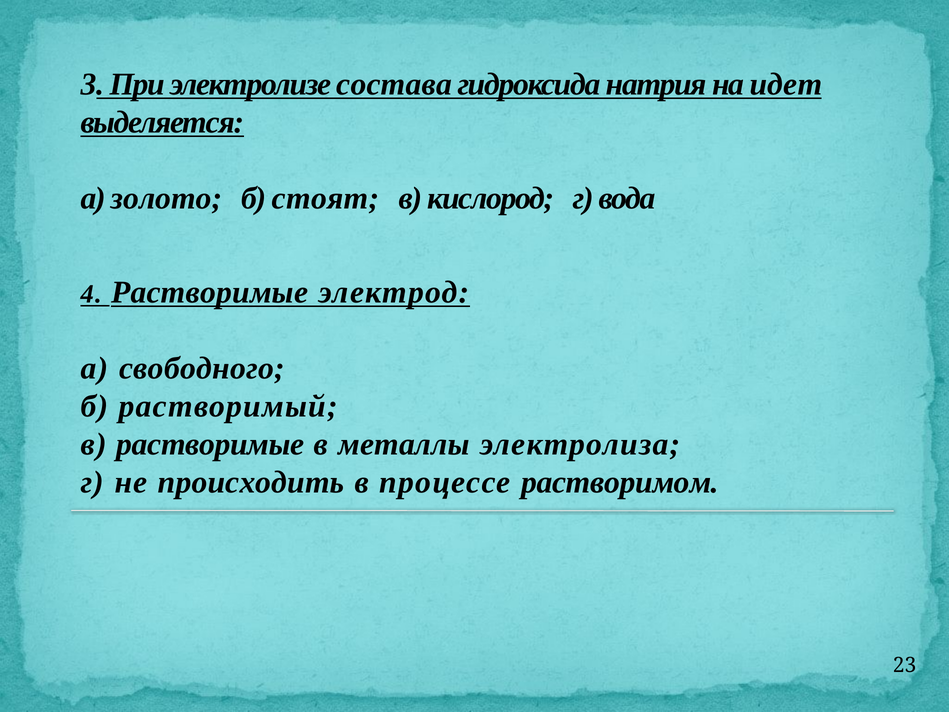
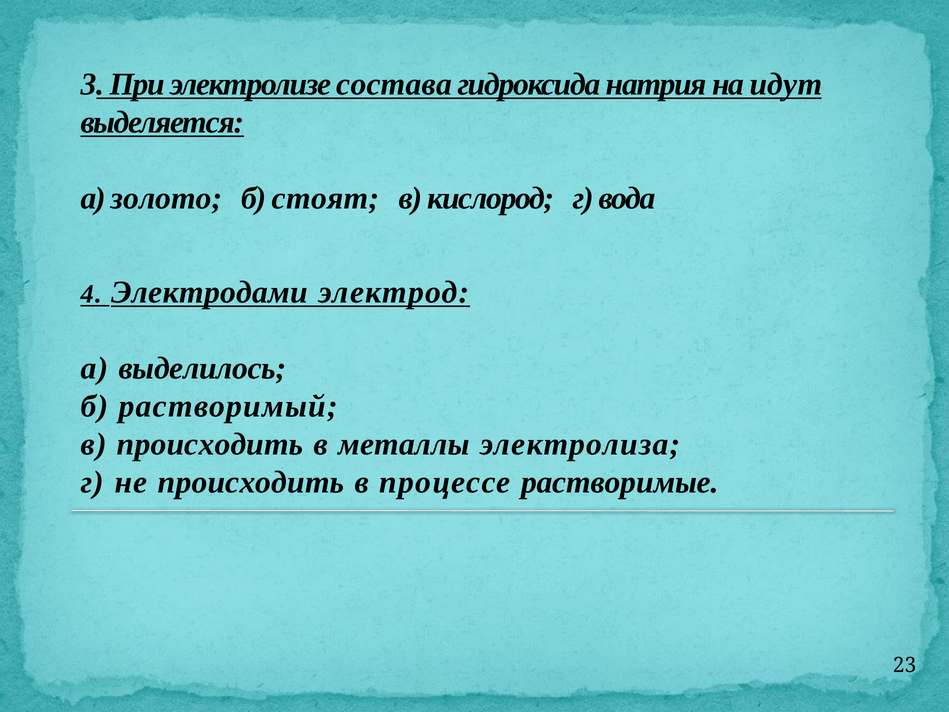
идет: идет -> идут (786, 84)
4 Растворимые: Растворимые -> Электродами (210, 292)
свободного: свободного -> выделилось (202, 368)
в растворимые: растворимые -> происходить (210, 444)
растворимом: растворимом -> растворимые (620, 482)
